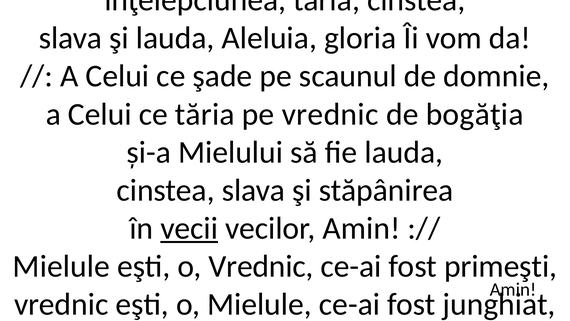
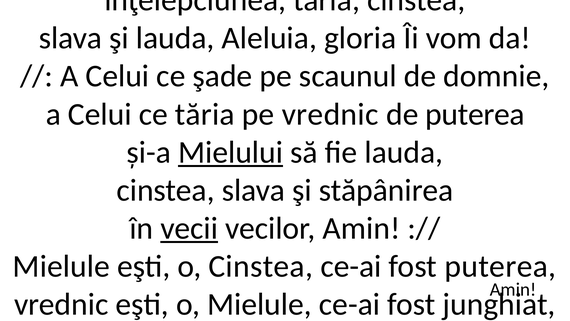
de bogăţia: bogăţia -> puterea (475, 114)
Mielului underline: none -> present (231, 152)
o Vrednic: Vrednic -> Cinstea (261, 266)
fost primeşti: primeşti -> puterea (500, 266)
